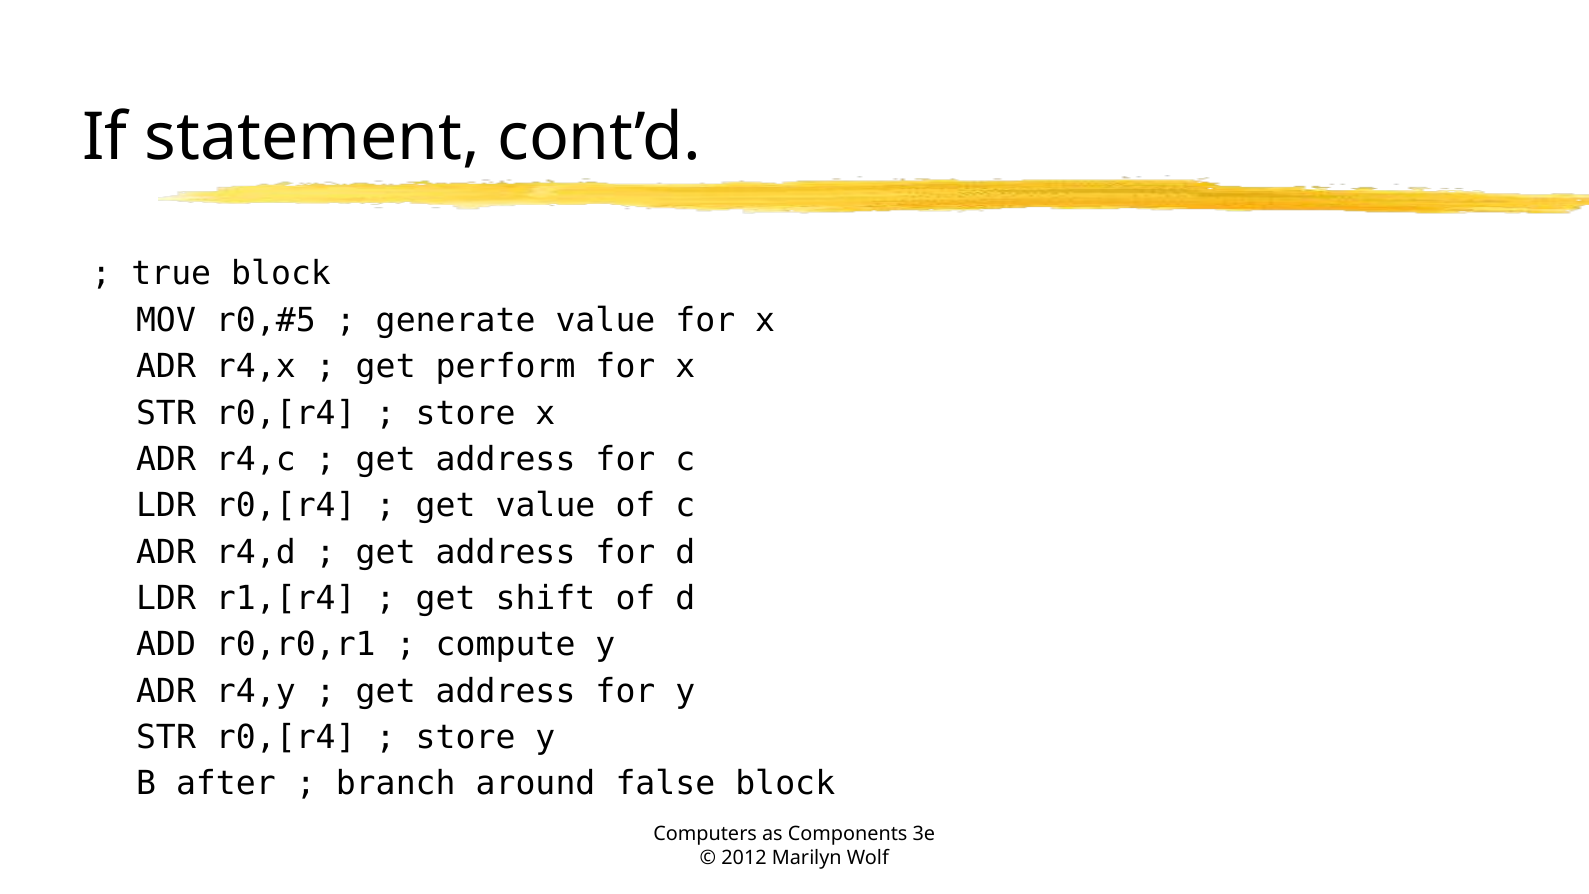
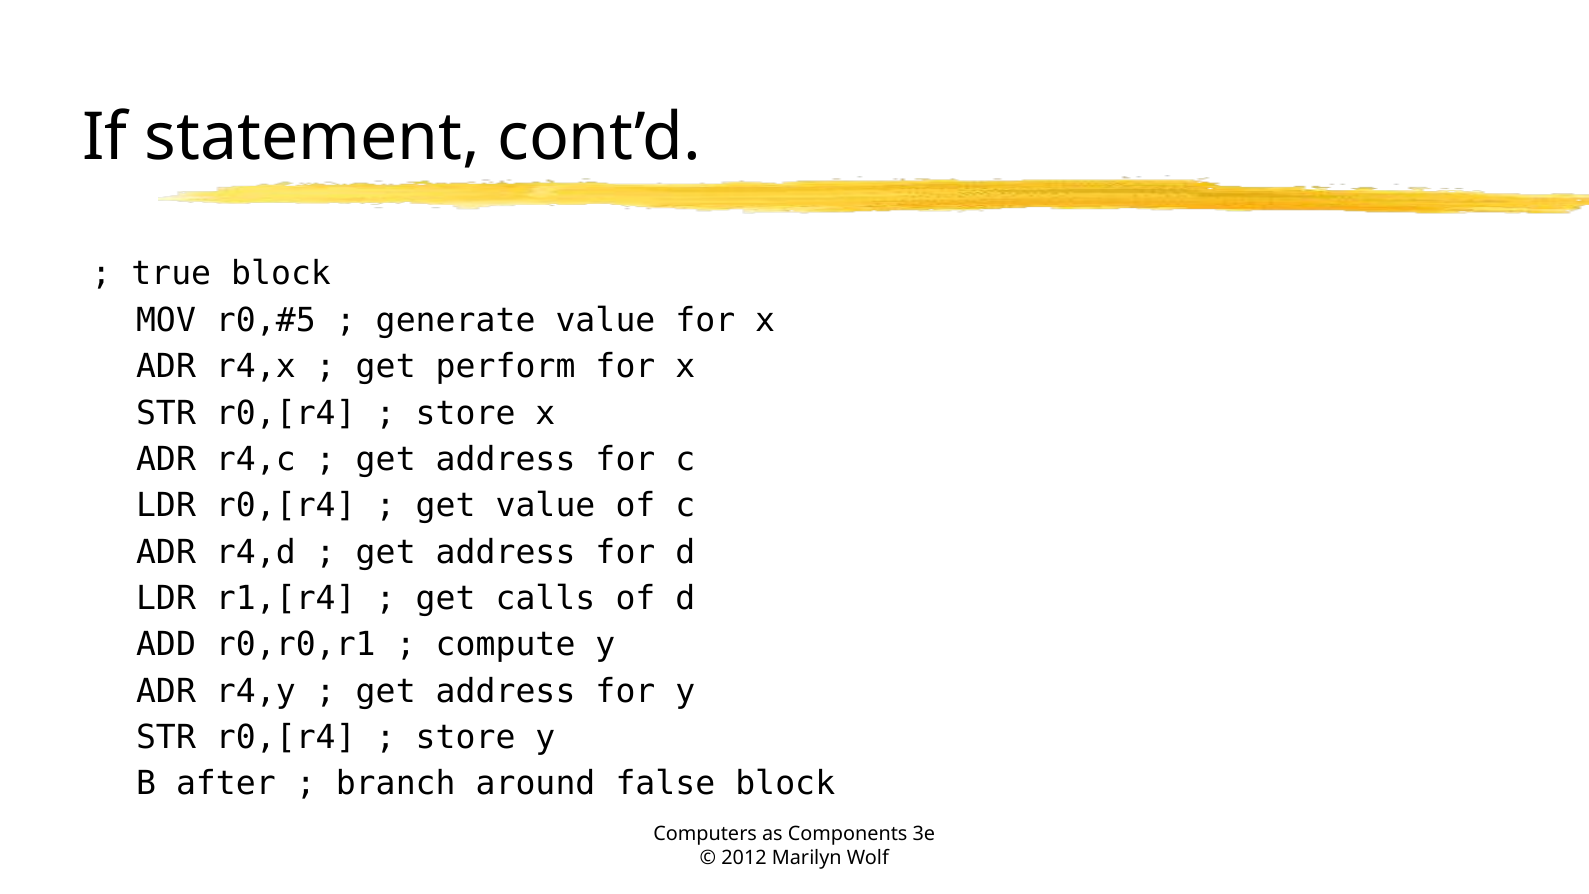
shift: shift -> calls (545, 598)
